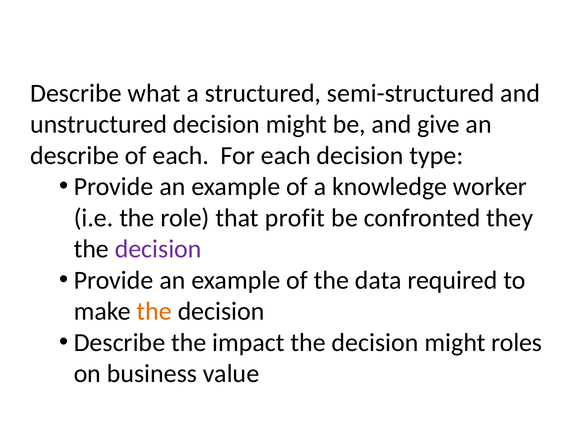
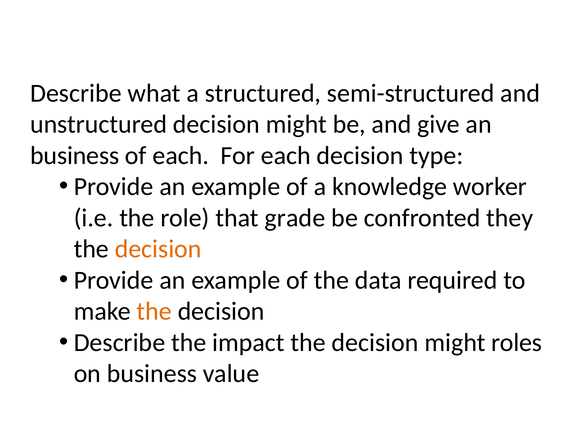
describe: describe -> business (75, 156)
profit: profit -> grade (295, 218)
decision colour: purple -> orange (158, 249)
